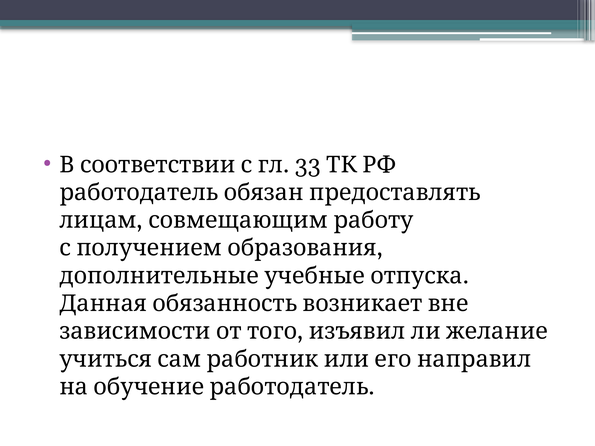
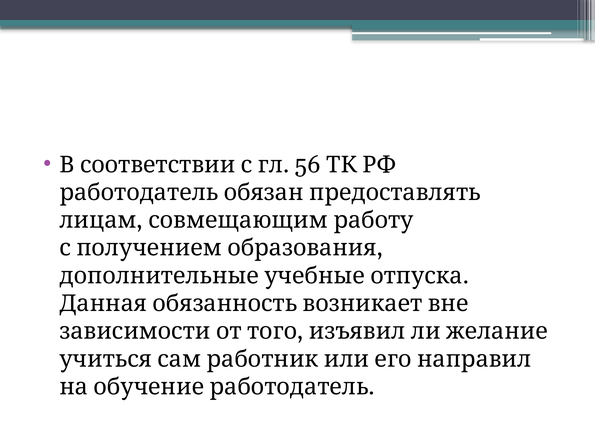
33: 33 -> 56 (308, 165)
